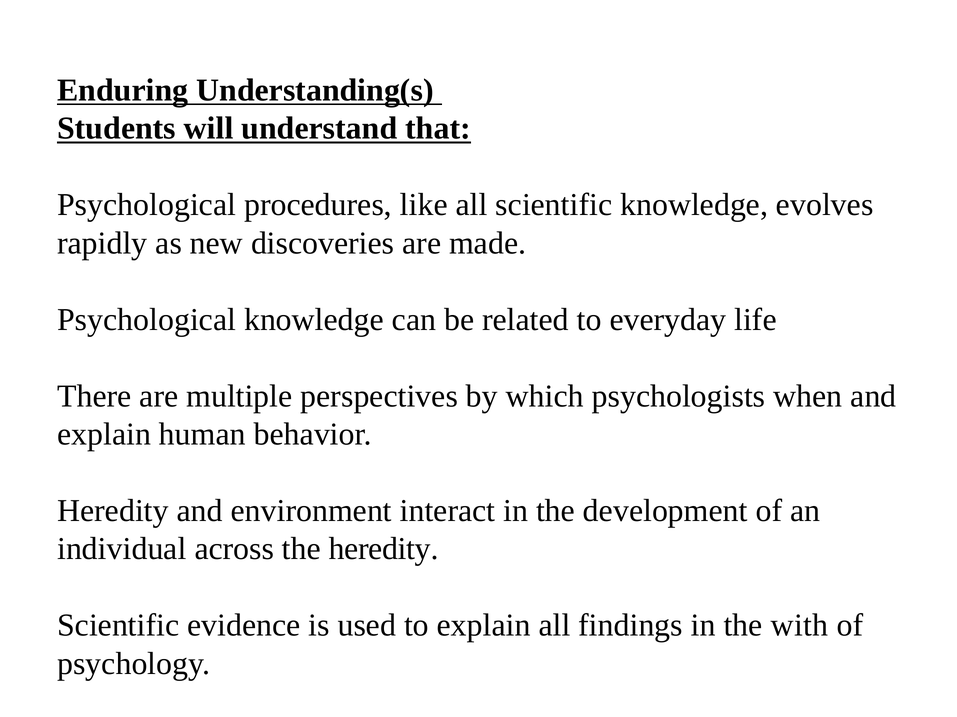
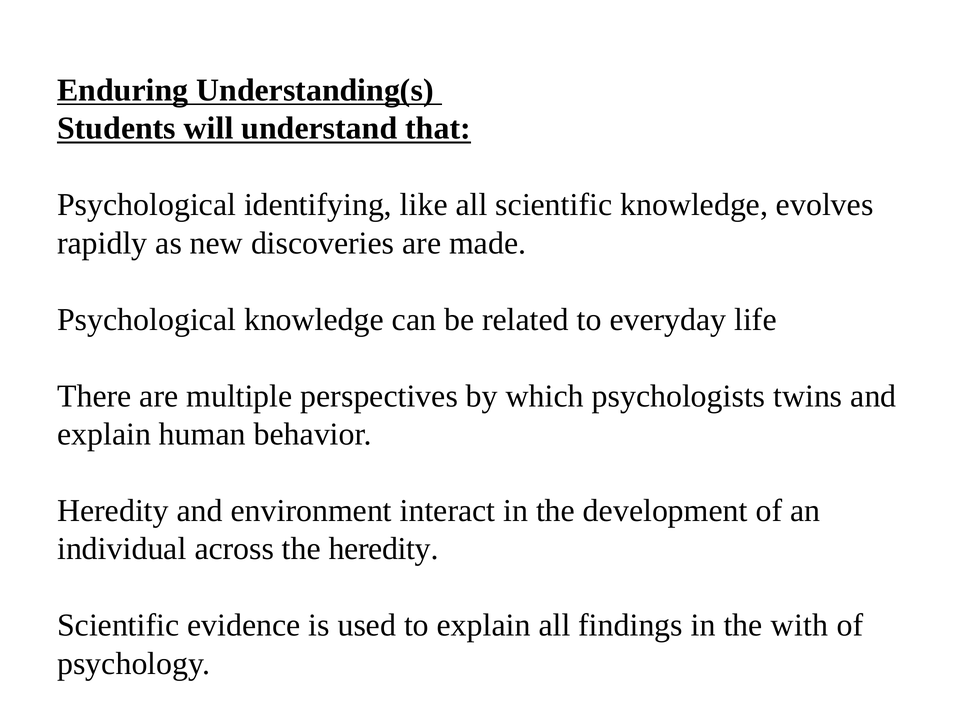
procedures: procedures -> identifying (318, 205)
when: when -> twins (808, 396)
